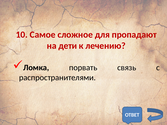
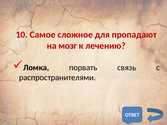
дети: дети -> мозг (68, 46)
